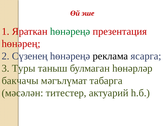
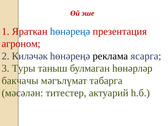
һөнәреңә colour: green -> blue (70, 31)
һөнәрең: һөнәрең -> агроном (21, 44)
Сүзенең: Сүзенең -> Киләчәк (30, 56)
